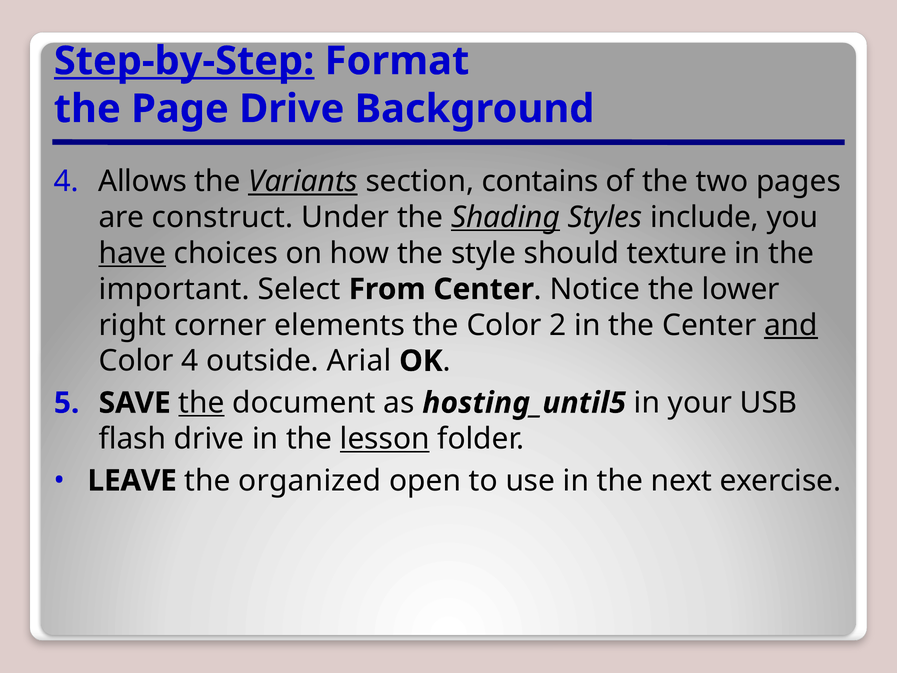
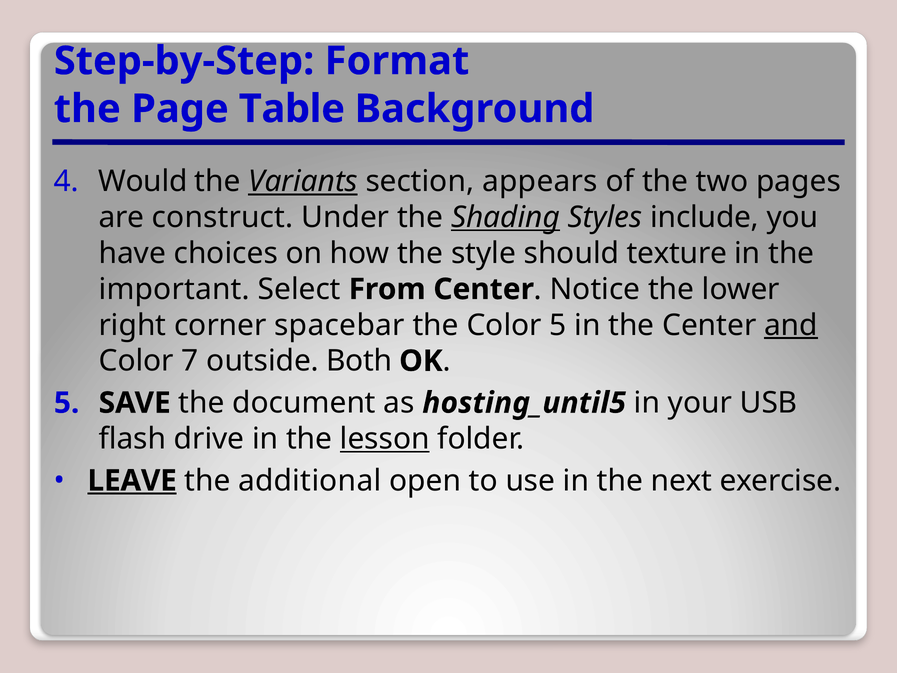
Step-by-Step underline: present -> none (184, 61)
Page Drive: Drive -> Table (292, 109)
Allows: Allows -> Would (143, 182)
contains: contains -> appears (540, 182)
have underline: present -> none (132, 253)
elements: elements -> spacebar (339, 325)
Color 2: 2 -> 5 (558, 325)
Color 4: 4 -> 7 (190, 361)
Arial: Arial -> Both (359, 361)
the underline: present -> none (202, 403)
LEAVE underline: none -> present (132, 480)
organized: organized -> additional (310, 480)
